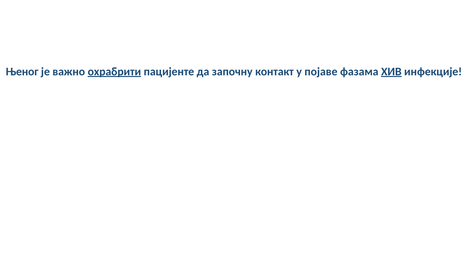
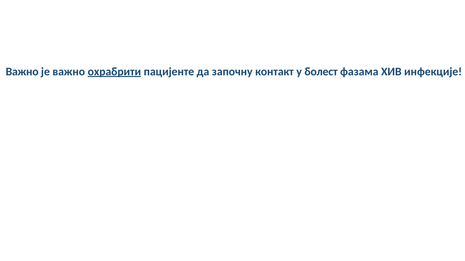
Њеног: Њеног -> Важно (22, 72)
појаве: појаве -> болест (321, 72)
ХИВ underline: present -> none (391, 72)
